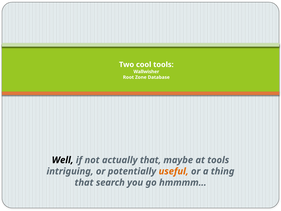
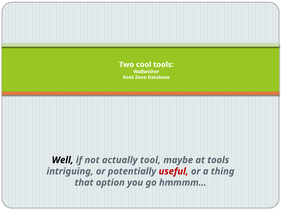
actually that: that -> tool (150, 160)
useful colour: orange -> red (174, 171)
search: search -> option (110, 182)
